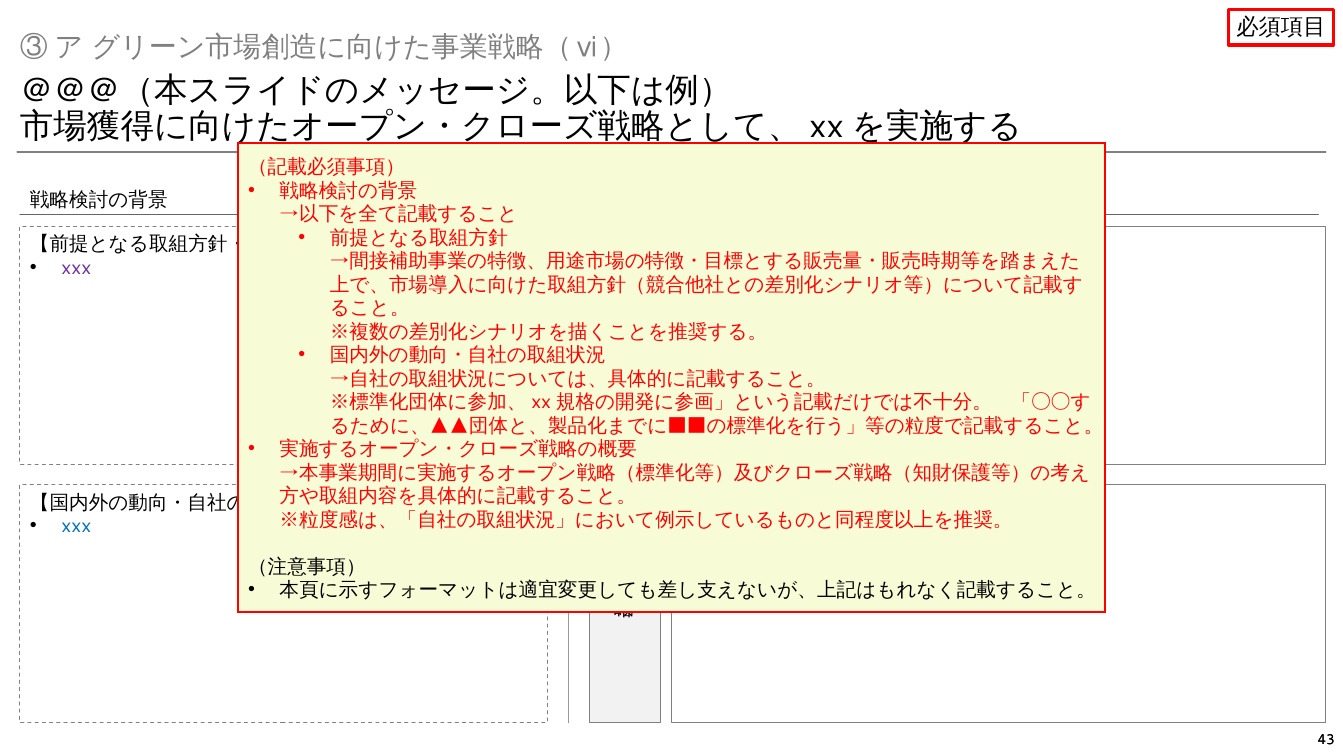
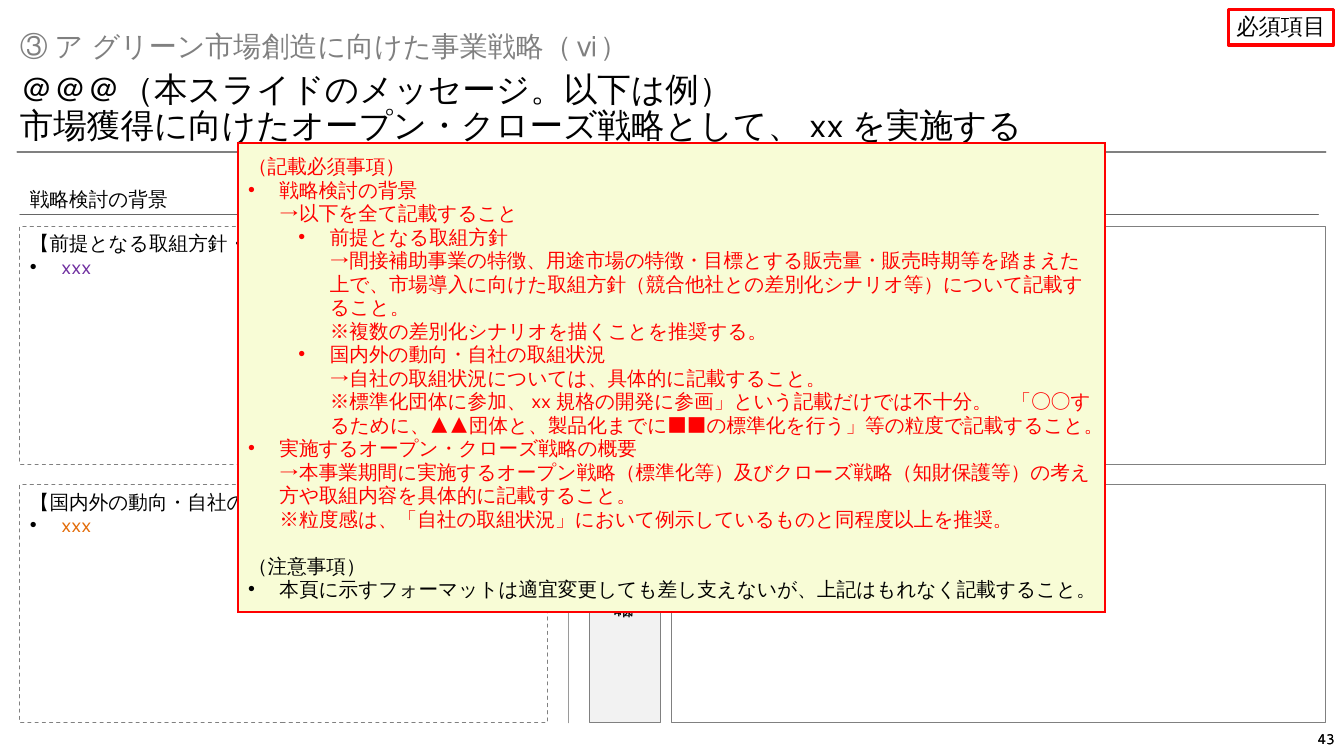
xxx colour: blue -> orange (76, 526)
